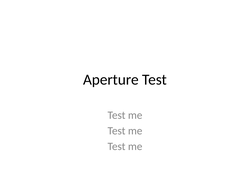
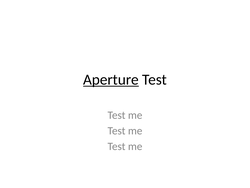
Aperture underline: none -> present (111, 79)
